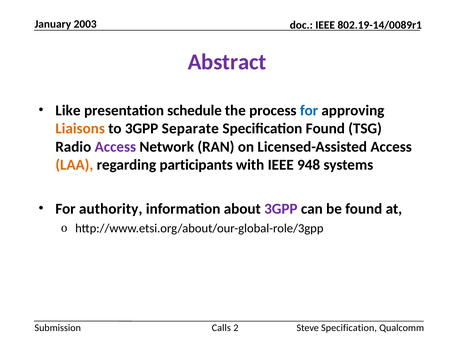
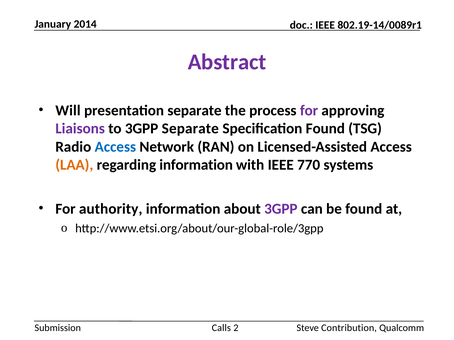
2003: 2003 -> 2014 (85, 24)
Like: Like -> Will (68, 111)
presentation schedule: schedule -> separate (194, 111)
for colour: blue -> purple (309, 111)
Liaisons colour: orange -> purple (80, 129)
Access colour: purple -> blue (115, 147)
regarding participants: participants -> information (196, 165)
948: 948 -> 770 (309, 165)
Steve Specification: Specification -> Contribution (349, 328)
